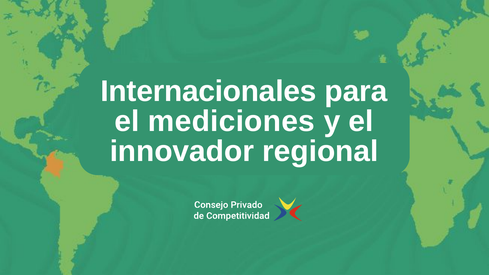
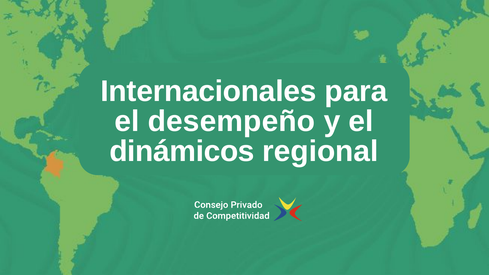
mediciones: mediciones -> desempeño (231, 121)
innovador: innovador -> dinámicos (182, 151)
